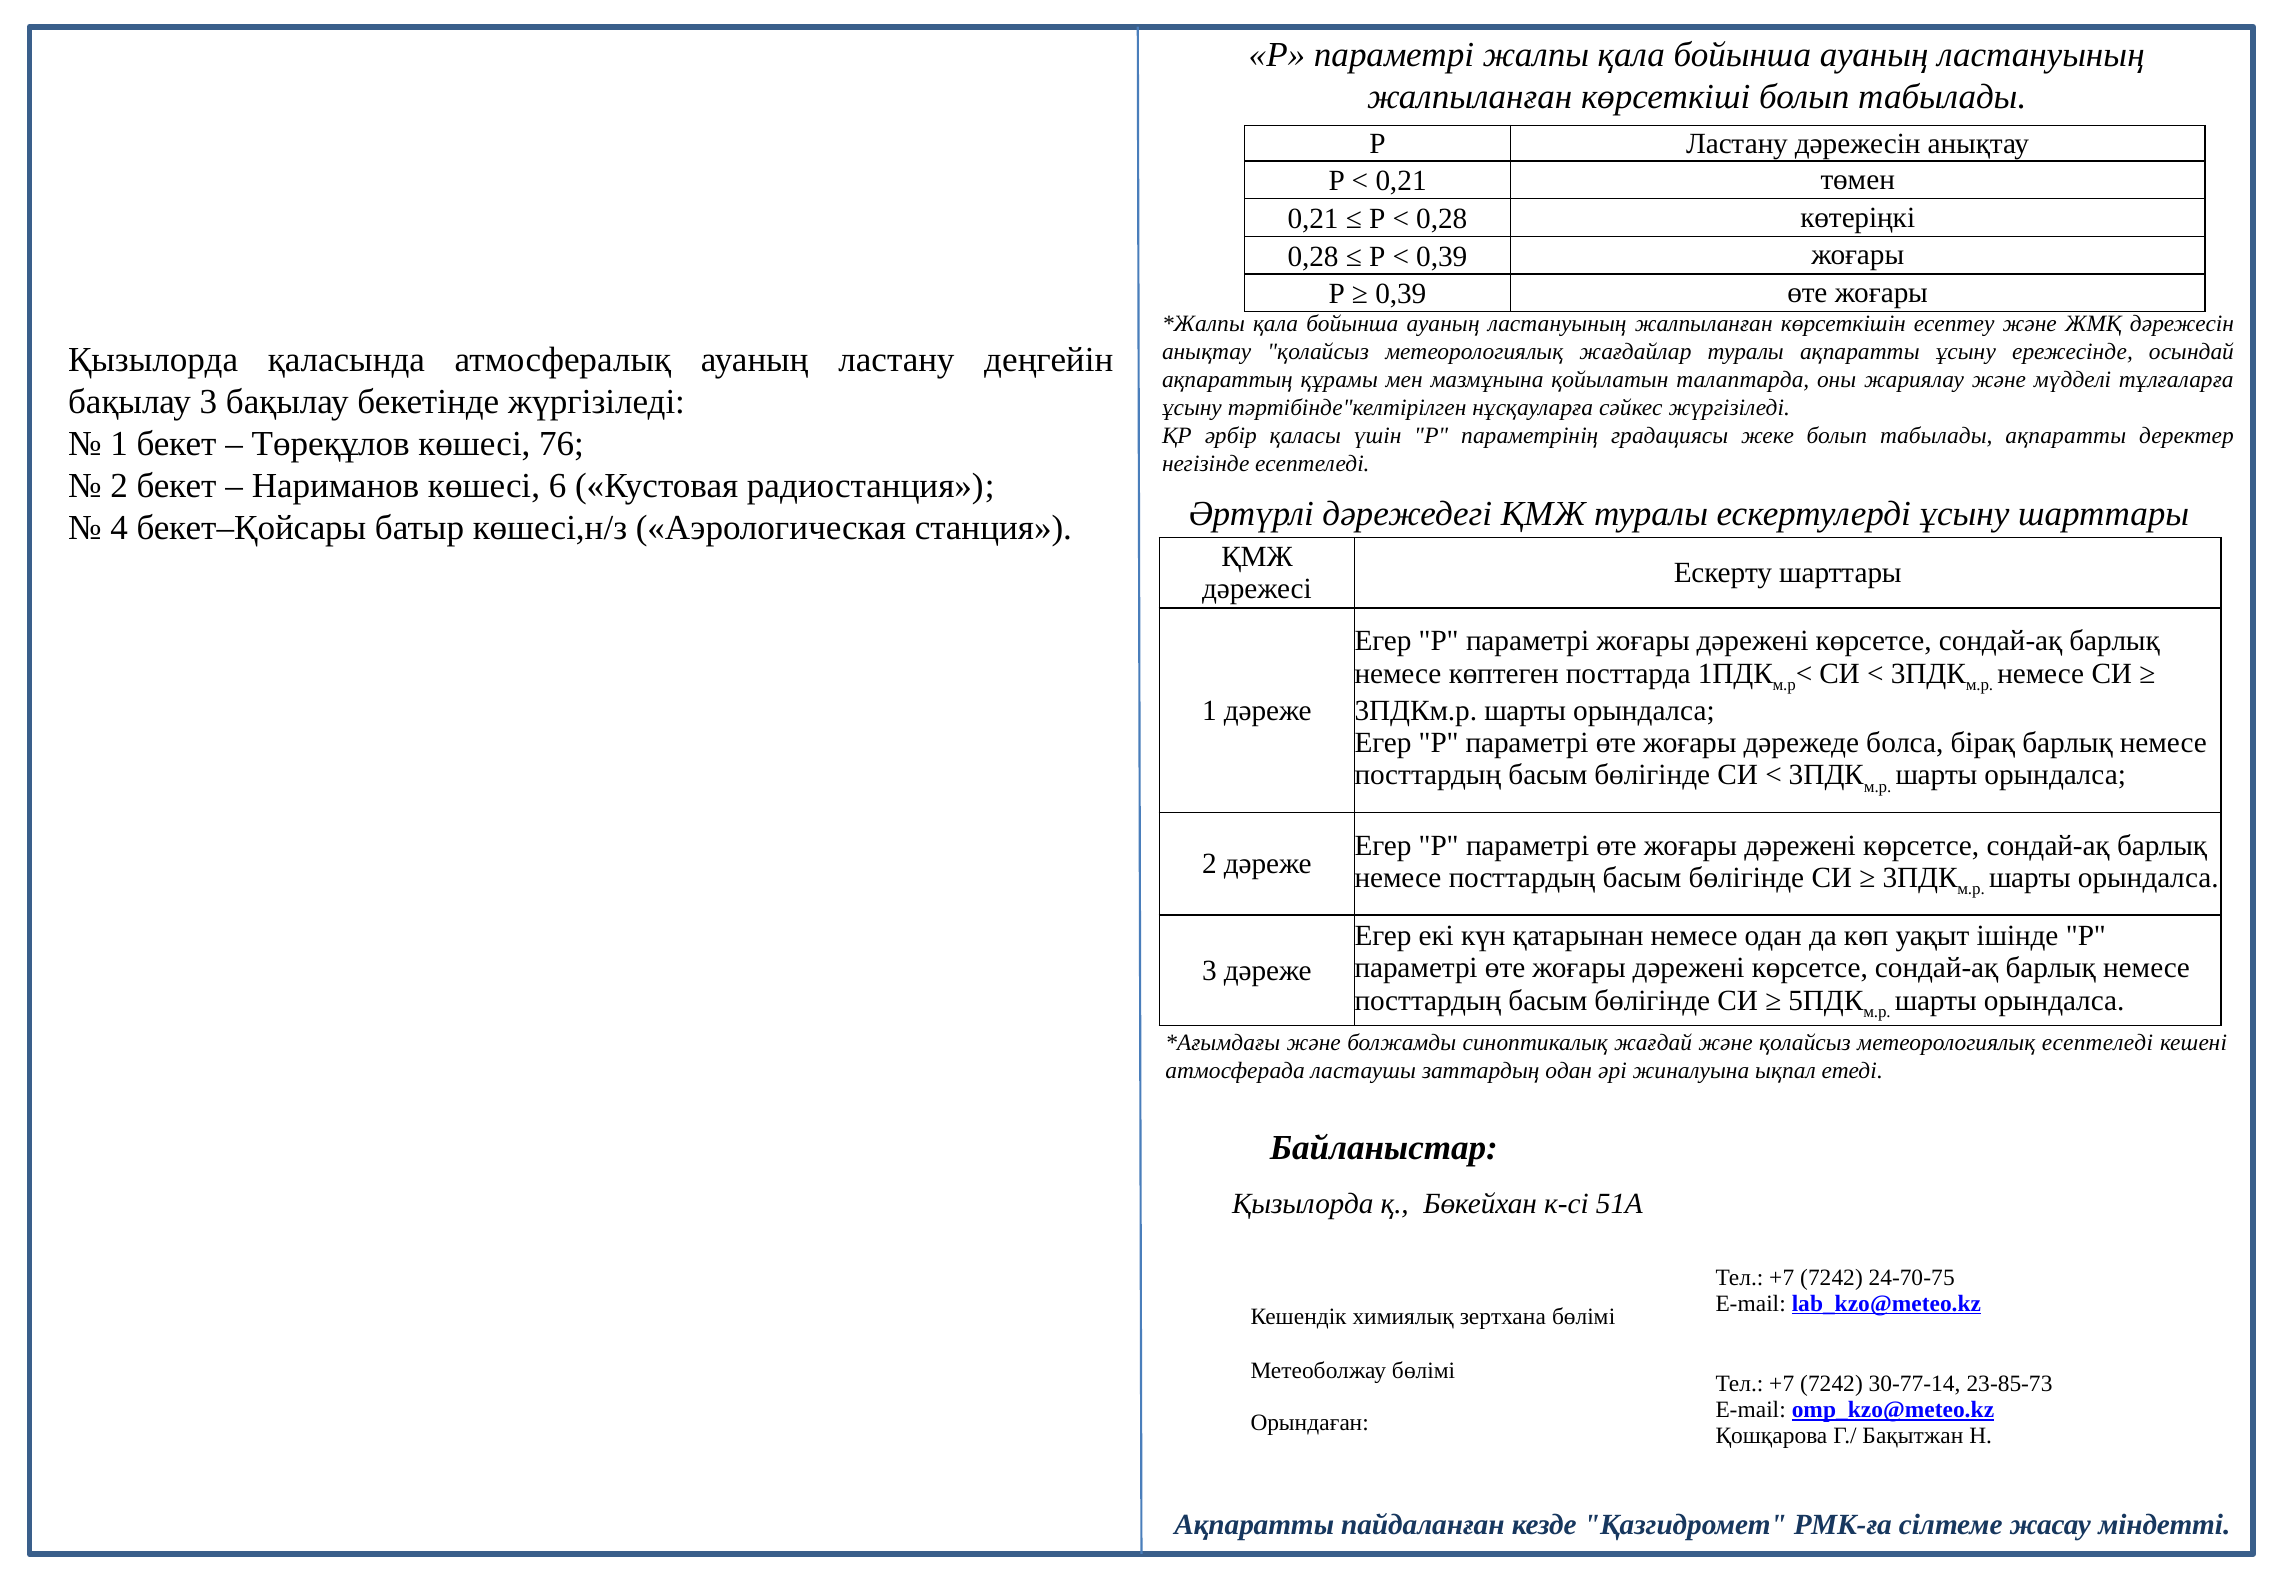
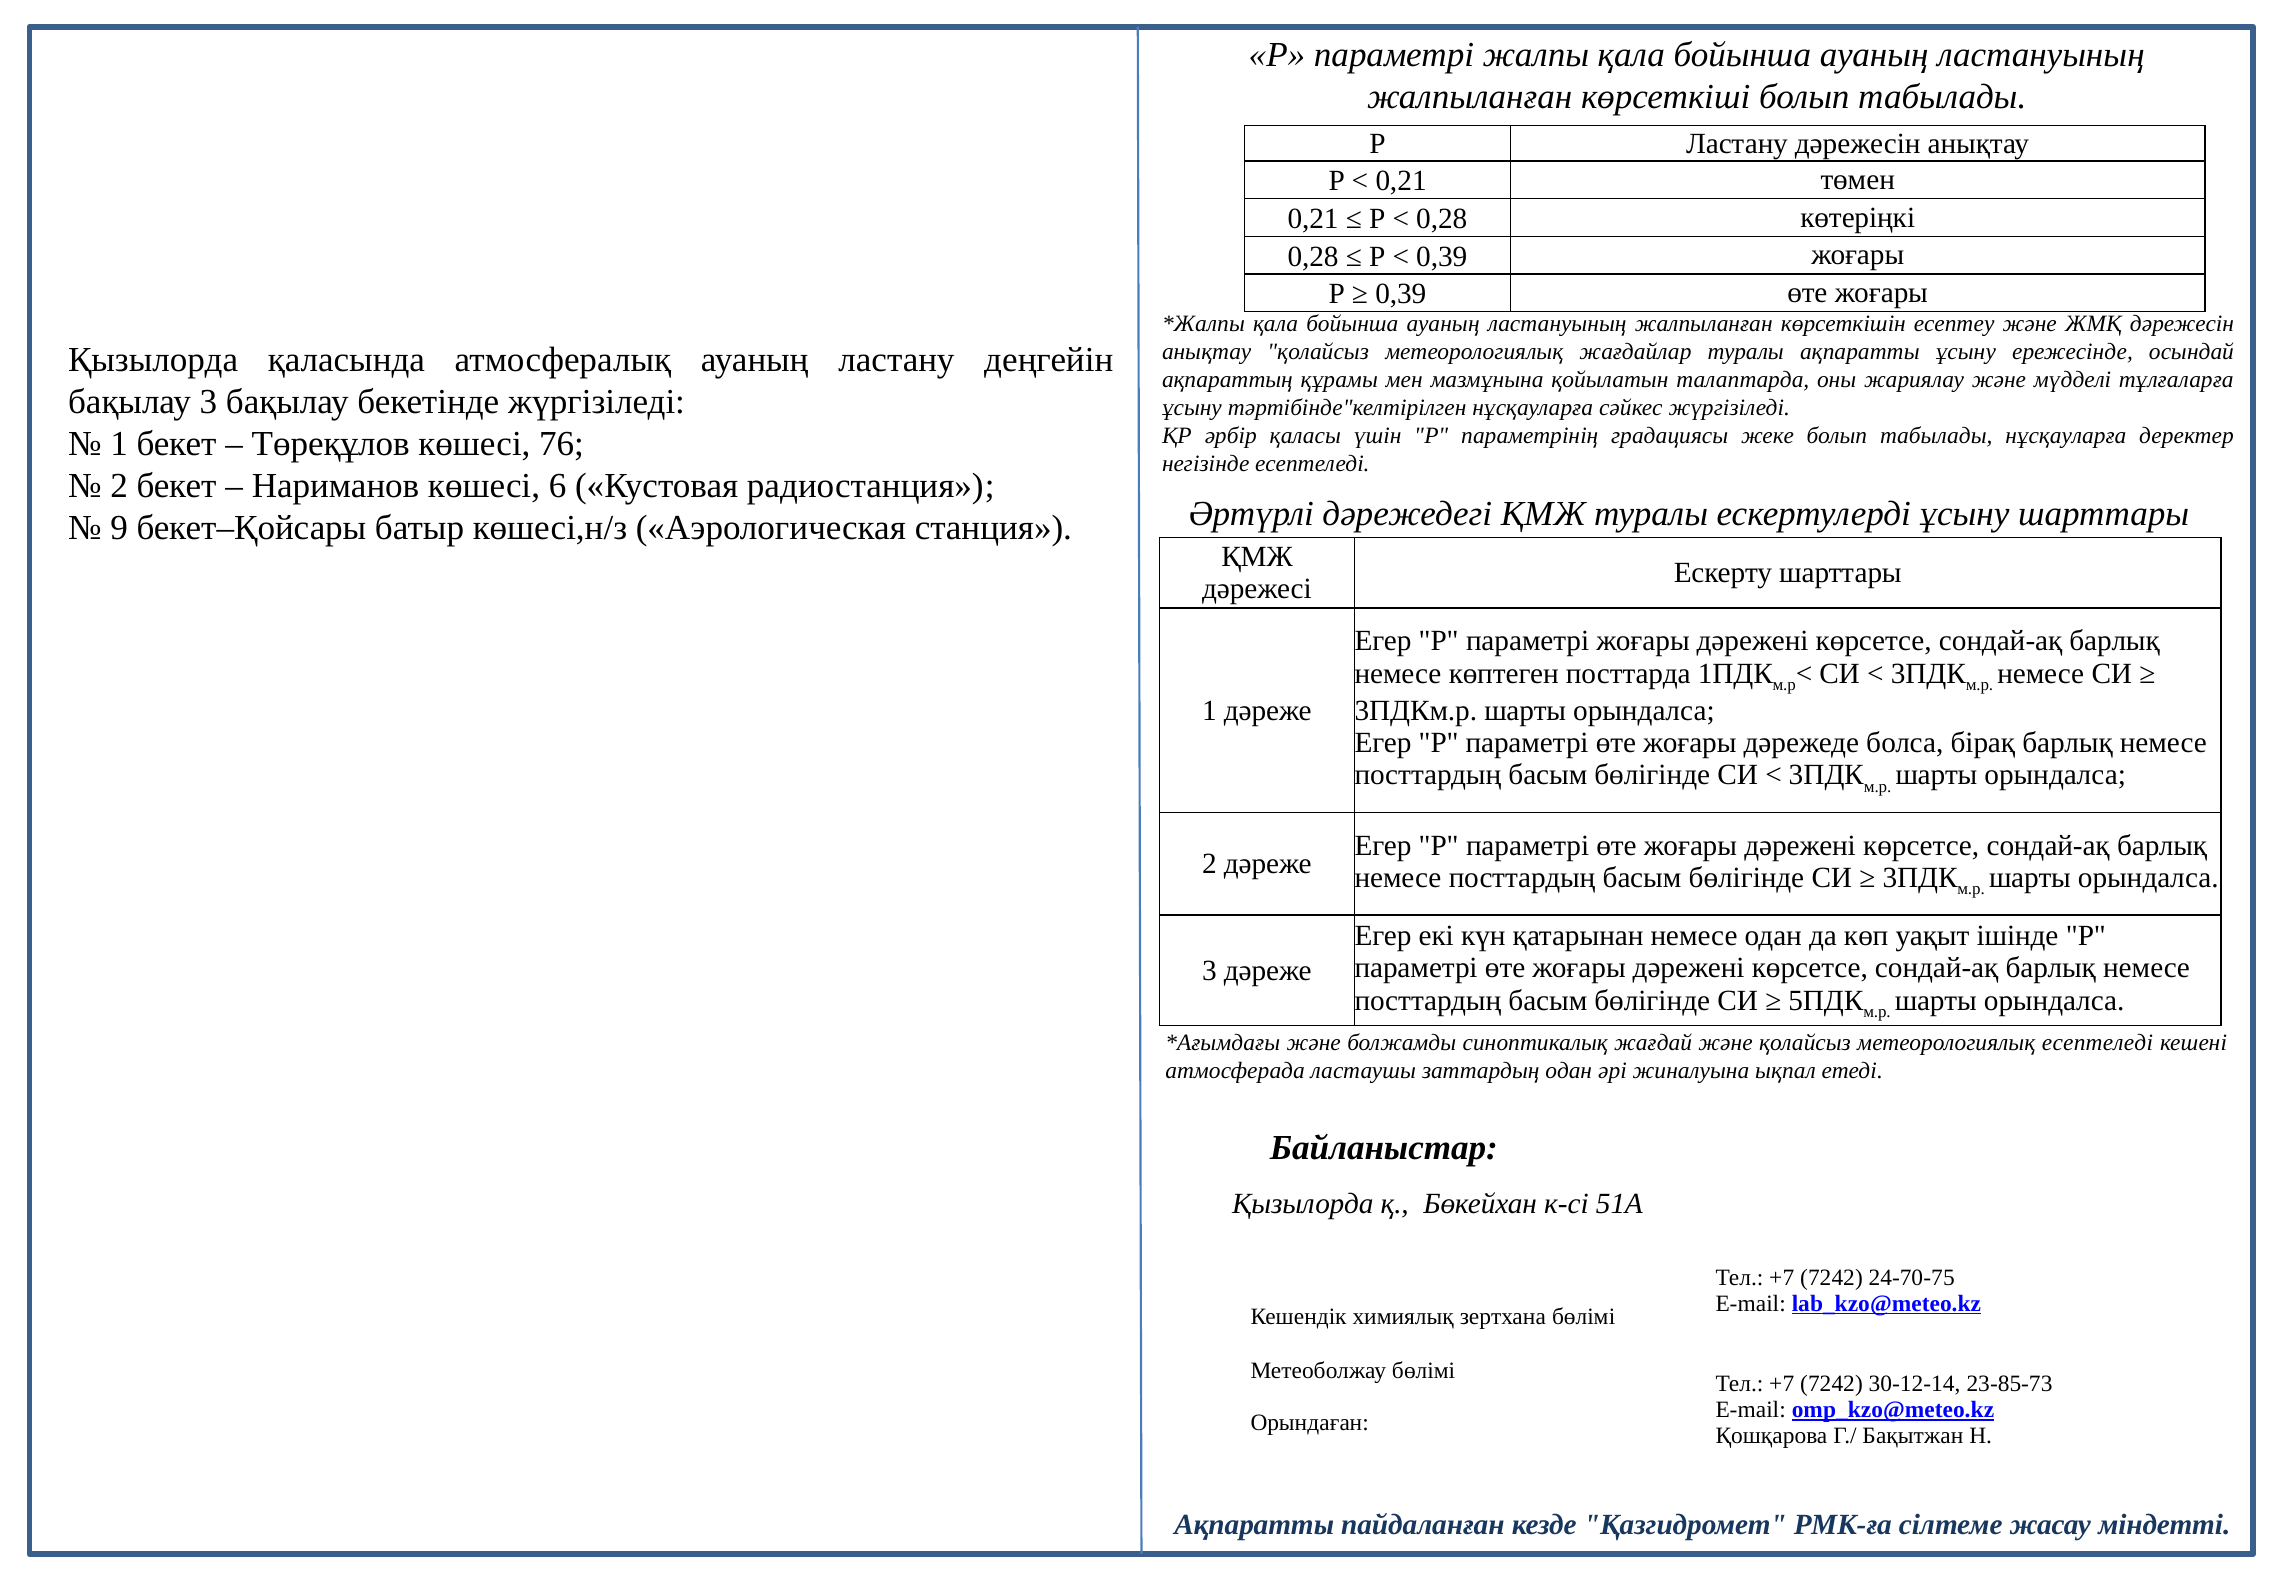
табылады ақпаратты: ақпаратты -> нұсқауларға (2066, 436)
4: 4 -> 9 (119, 528)
30-77-14: 30-77-14 -> 30-12-14 (1915, 1383)
